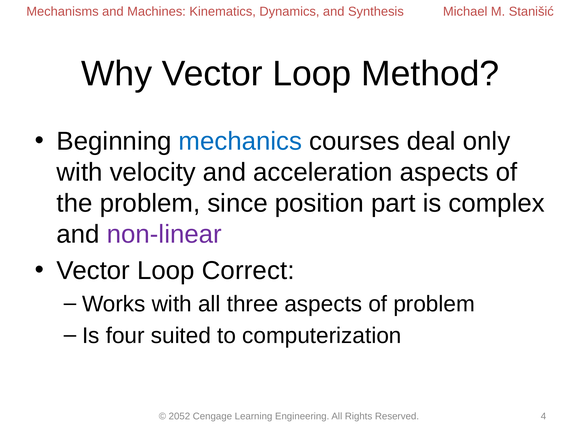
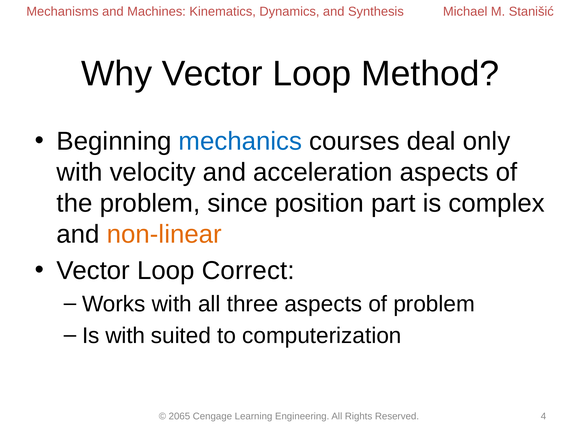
non-linear colour: purple -> orange (164, 234)
Is four: four -> with (125, 335)
2052: 2052 -> 2065 (179, 416)
